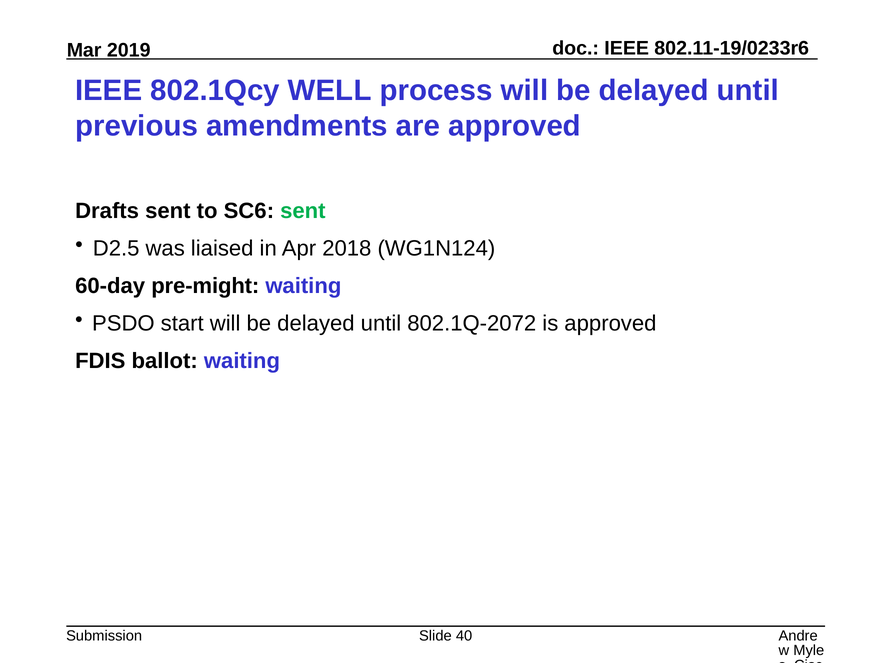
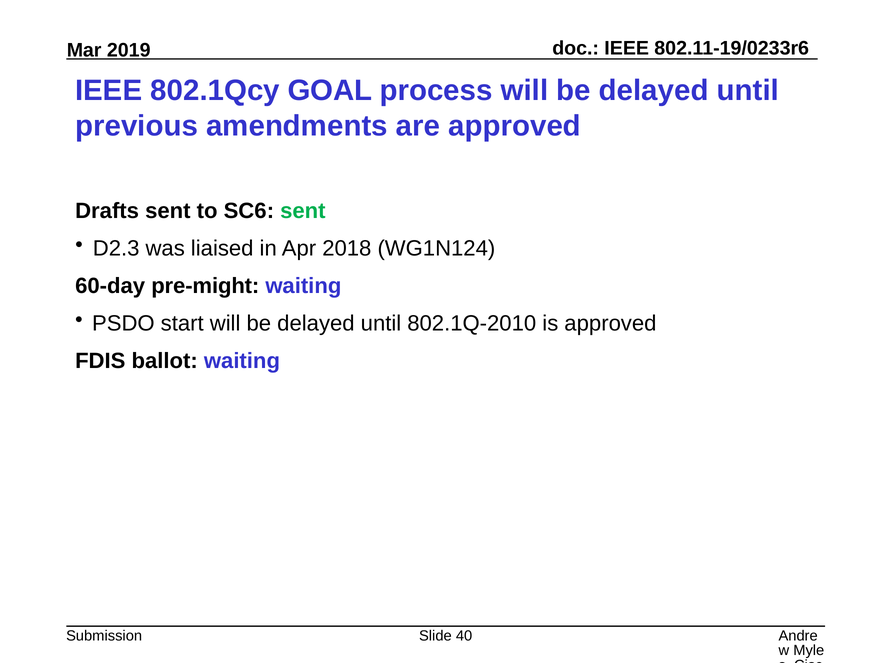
WELL: WELL -> GOAL (330, 91)
D2.5: D2.5 -> D2.3 (116, 248)
802.1Q-2072: 802.1Q-2072 -> 802.1Q-2010 (472, 324)
